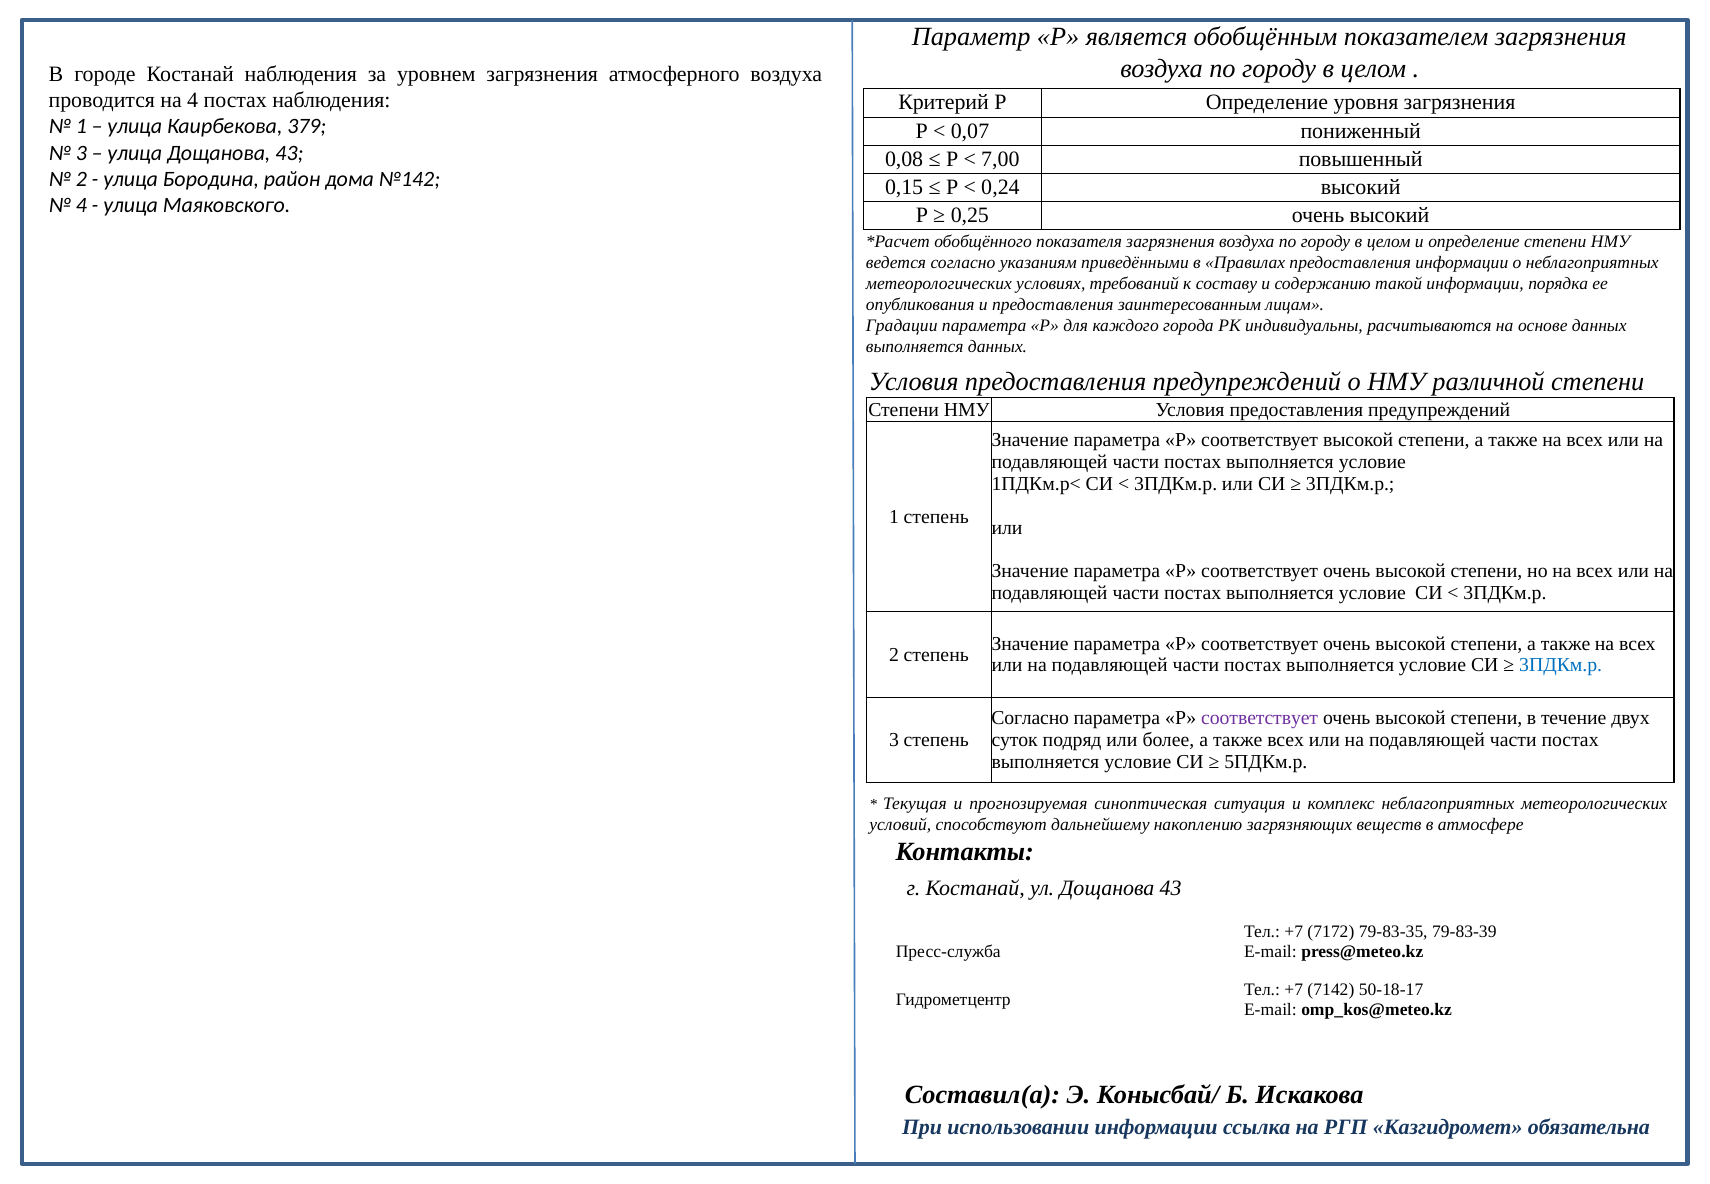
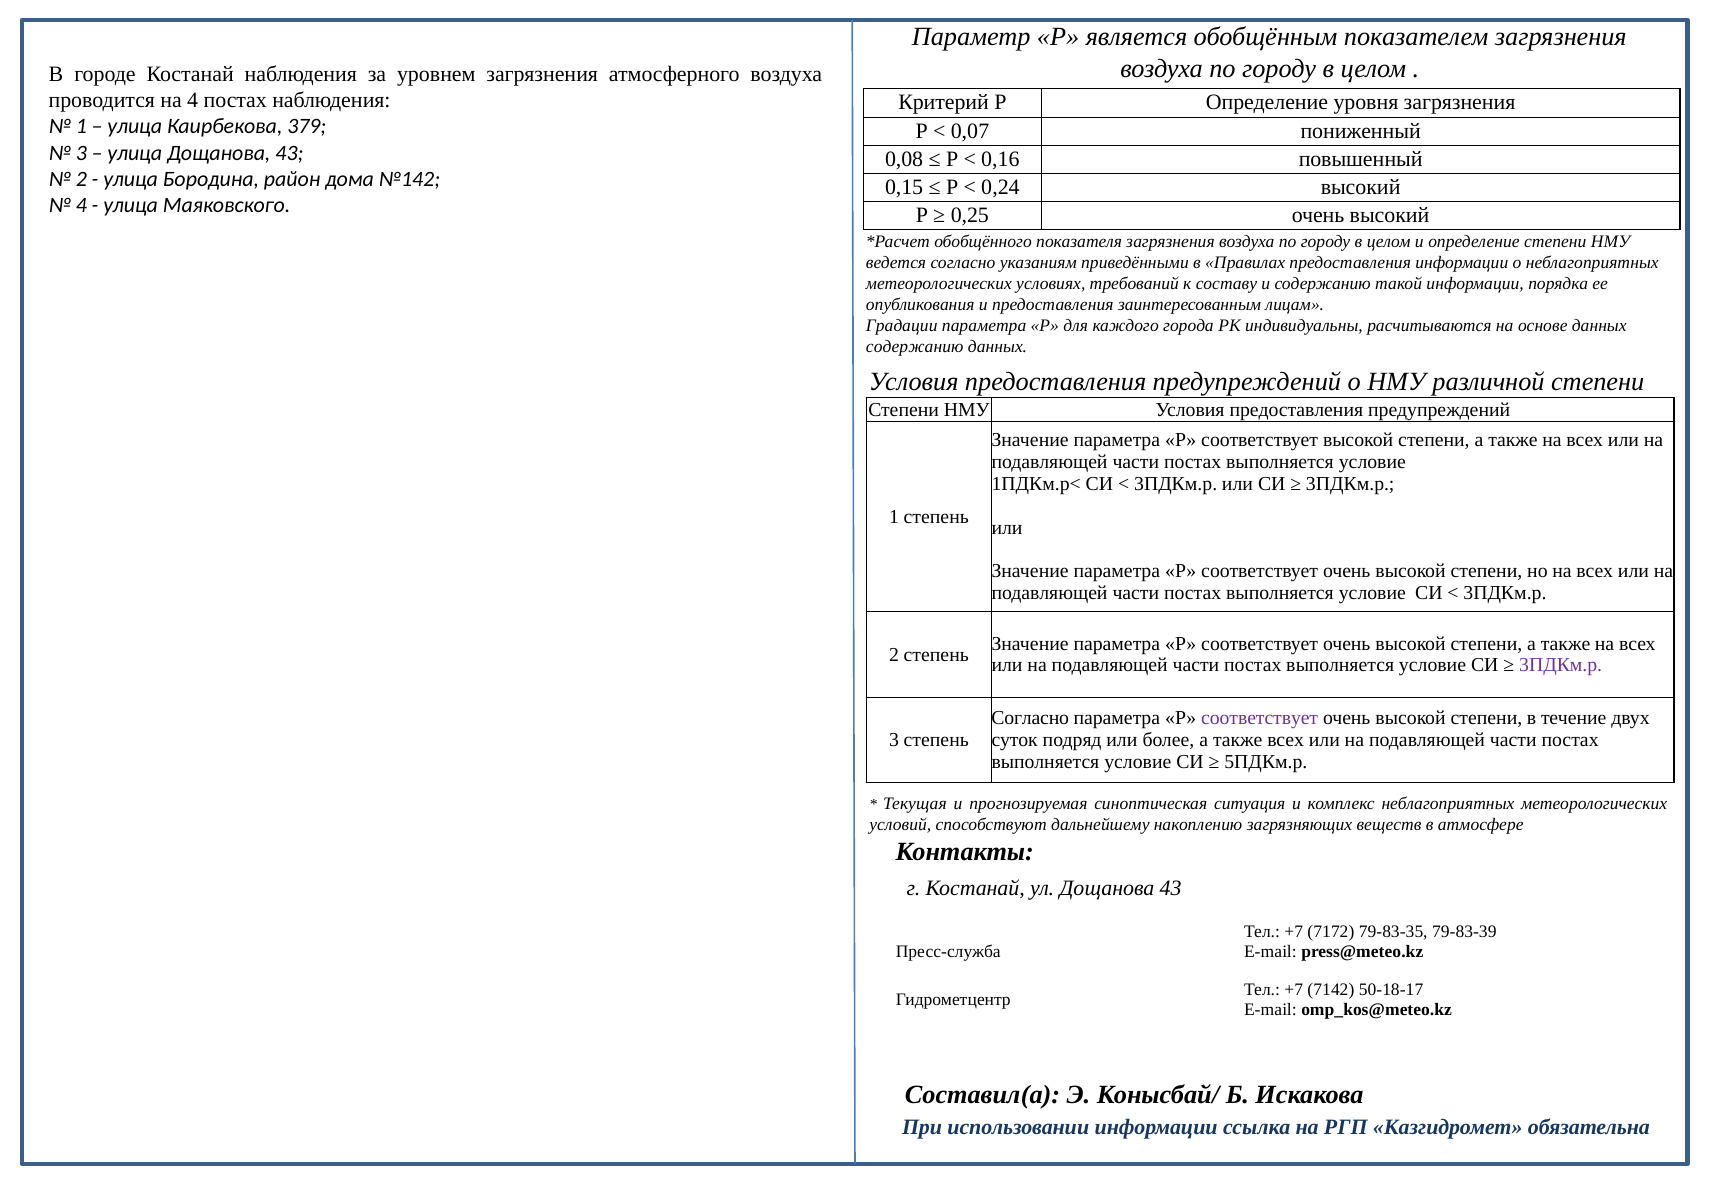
7,00: 7,00 -> 0,16 (1000, 159)
выполняется: выполняется -> содержанию (915, 347)
3ПДКм.р colour: blue -> purple (1561, 665)
